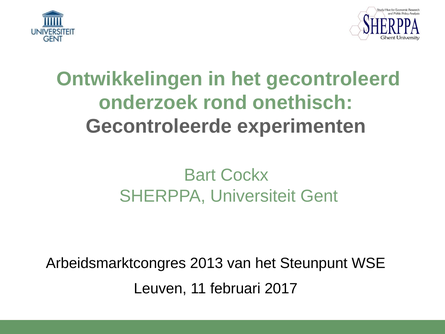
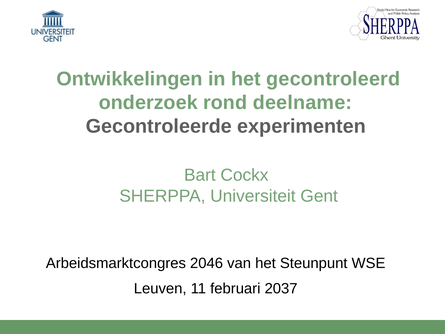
onethisch: onethisch -> deelname (303, 103)
2013: 2013 -> 2046 (207, 263)
2017: 2017 -> 2037 (281, 288)
